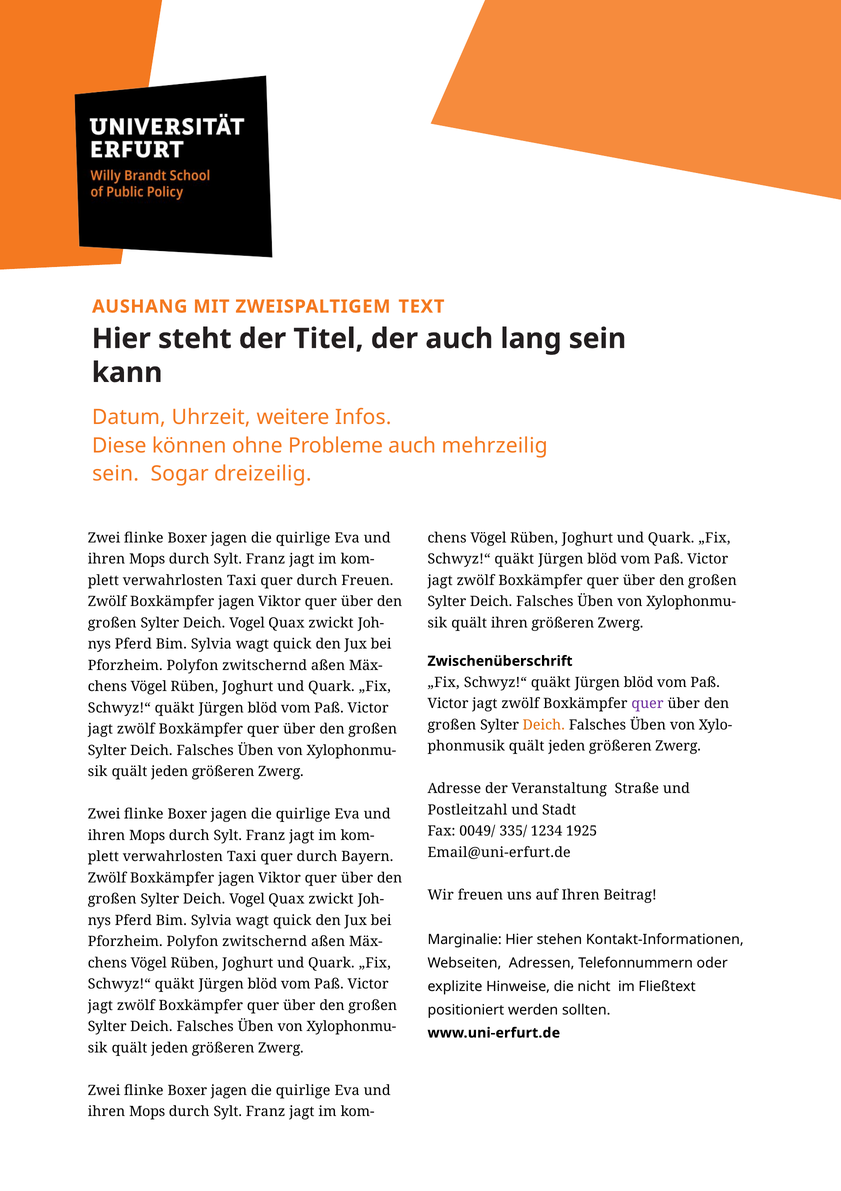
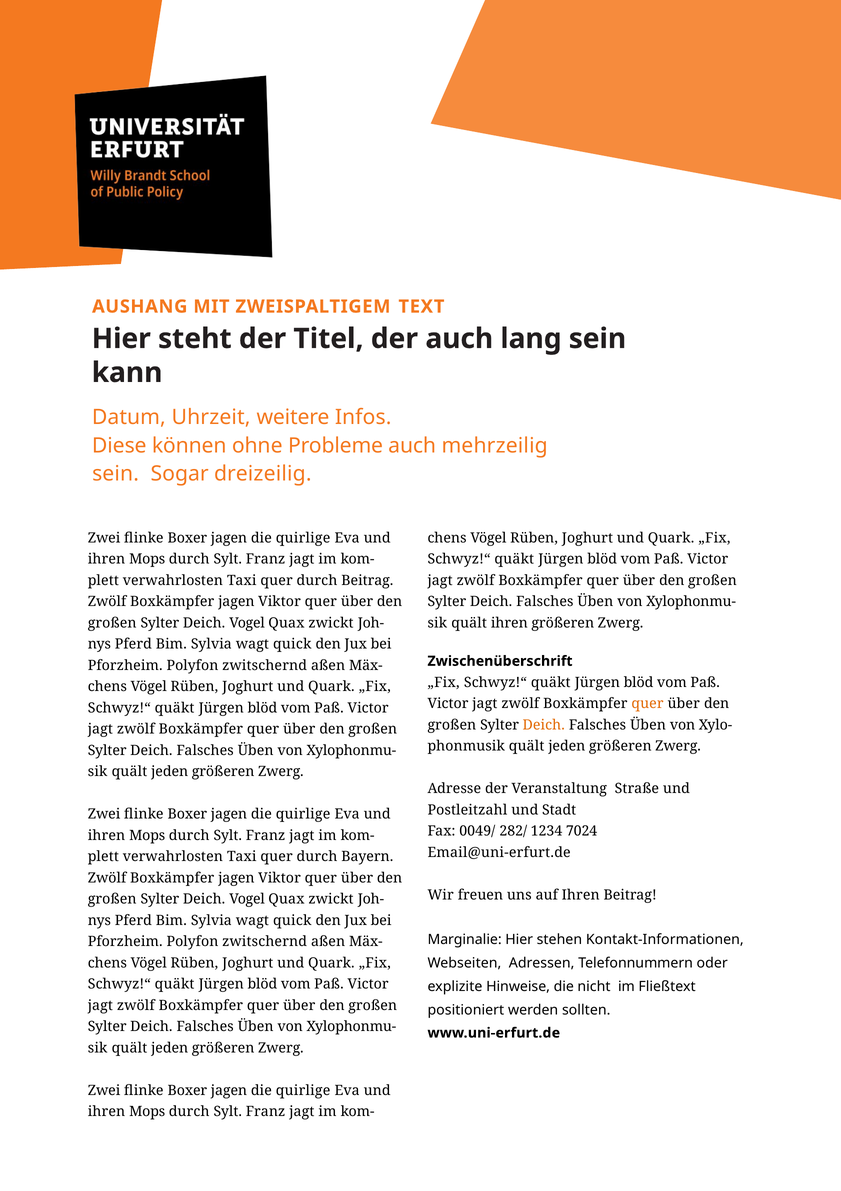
durch Freuen: Freuen -> Beitrag (367, 580)
quer colour: purple -> orange (647, 703)
335/: 335/ -> 282/ (513, 831)
1925: 1925 -> 7024 (582, 831)
